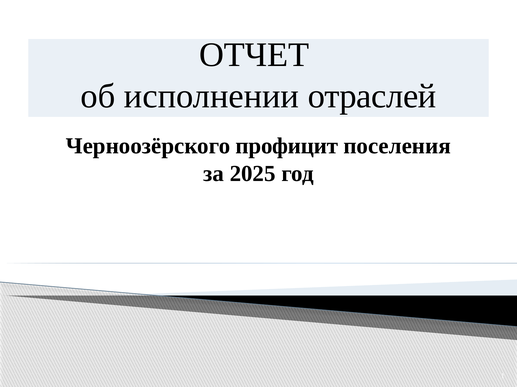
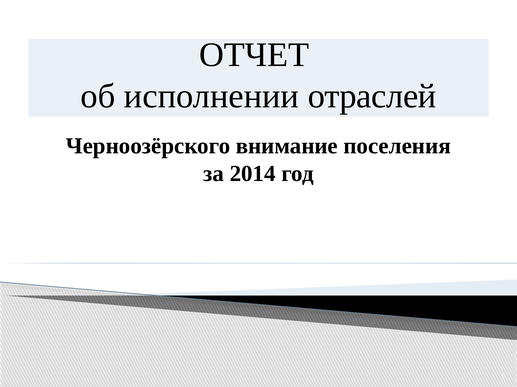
профицит: профицит -> внимание (287, 146)
2025: 2025 -> 2014 (253, 174)
